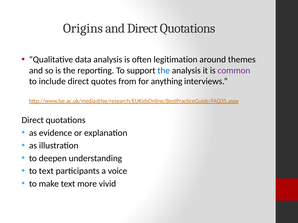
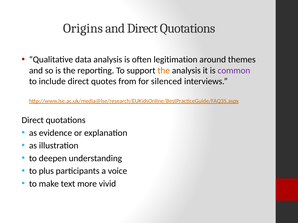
the colour: blue -> orange (164, 71)
anything: anything -> silenced (166, 82)
to text: text -> plus (46, 171)
